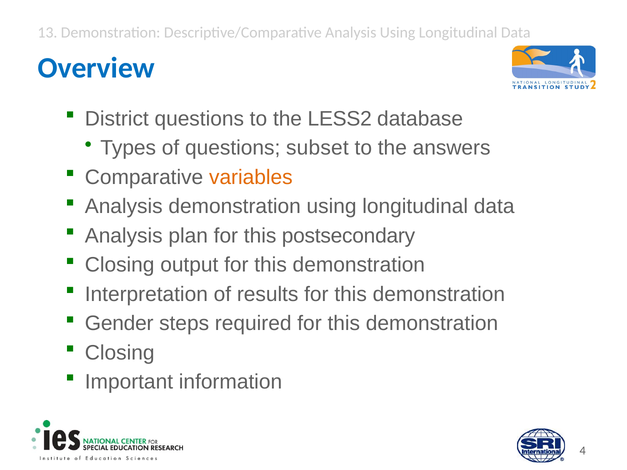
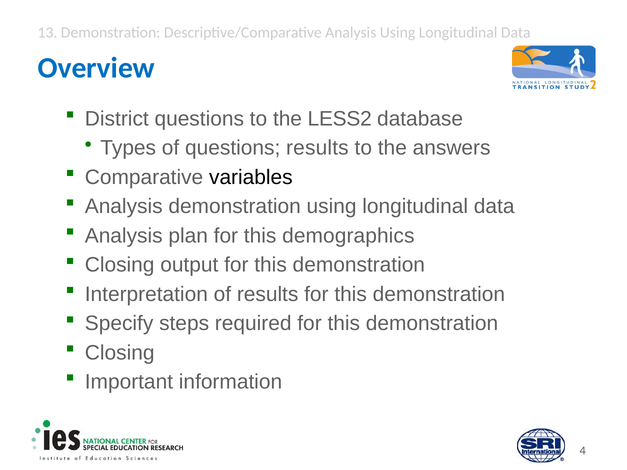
questions subset: subset -> results (317, 148)
variables colour: orange -> black (251, 177)
postsecondary: postsecondary -> demographics (348, 236)
Gender: Gender -> Specify (119, 324)
